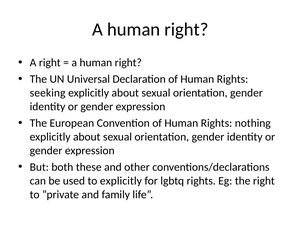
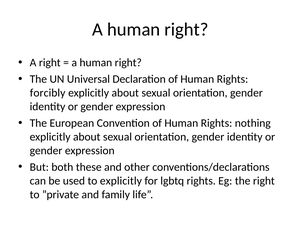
seeking: seeking -> forcibly (48, 93)
